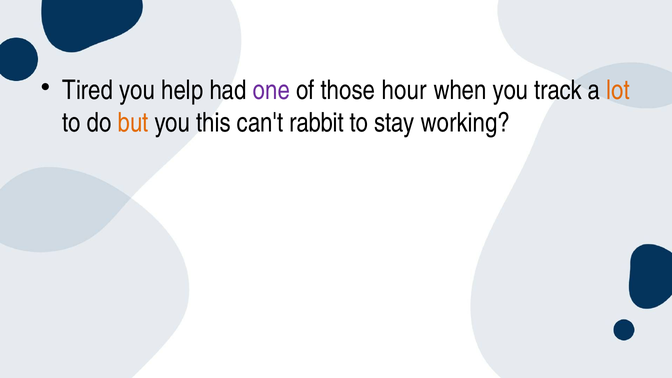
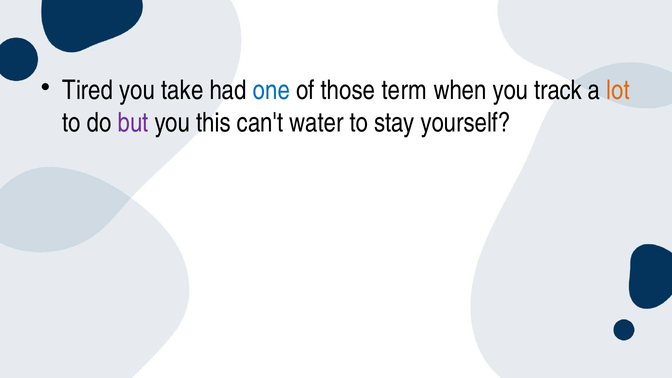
help: help -> take (182, 90)
one colour: purple -> blue (271, 90)
hour: hour -> term (404, 90)
but colour: orange -> purple (133, 123)
rabbit: rabbit -> water (317, 123)
working: working -> yourself (465, 123)
